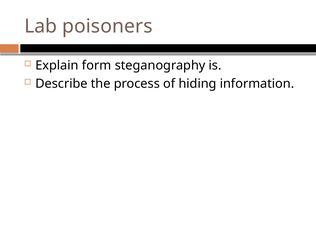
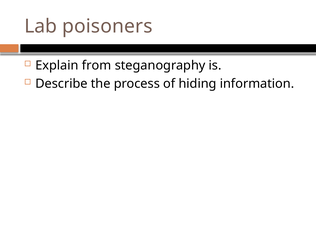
form: form -> from (97, 65)
